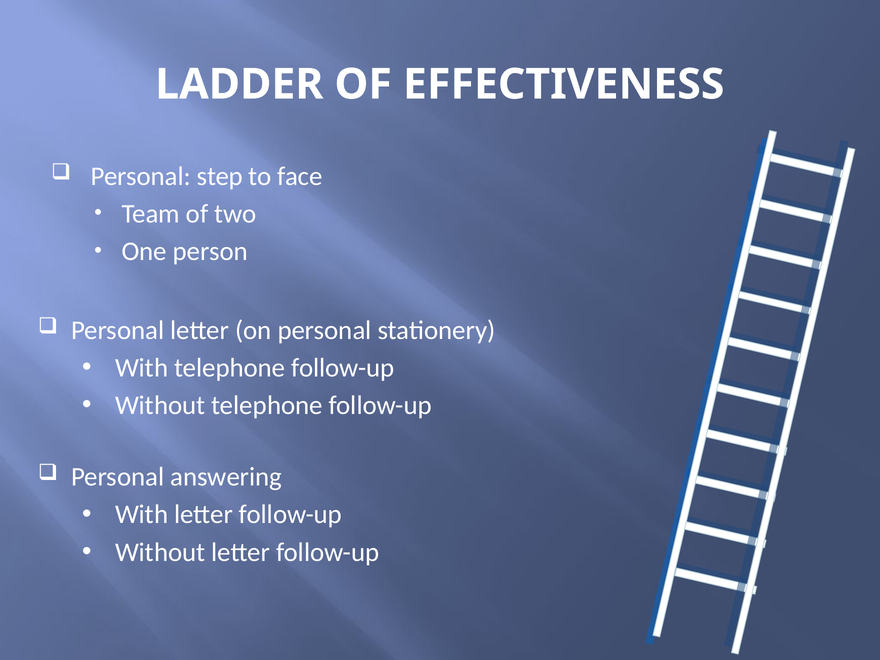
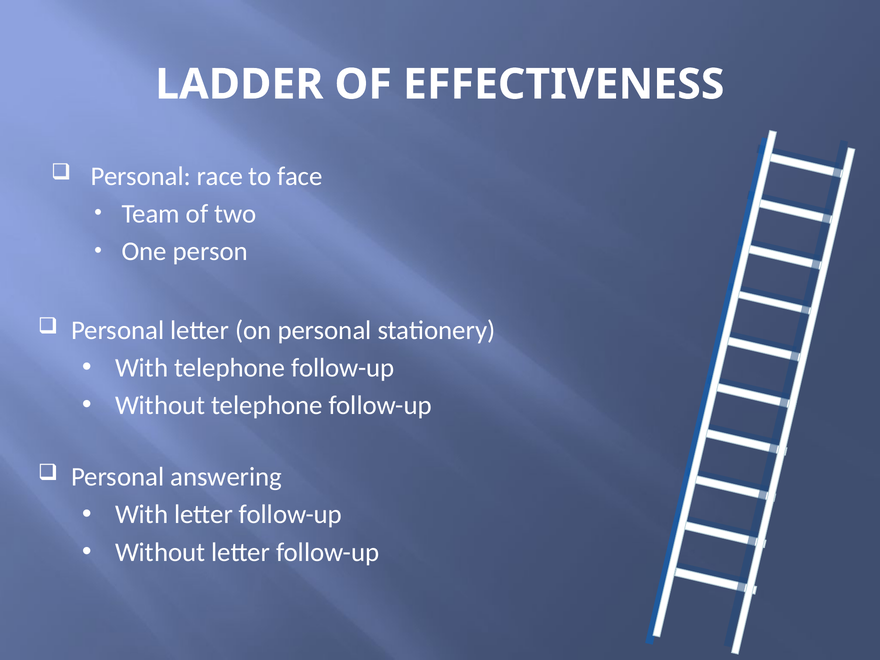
step: step -> race (220, 176)
